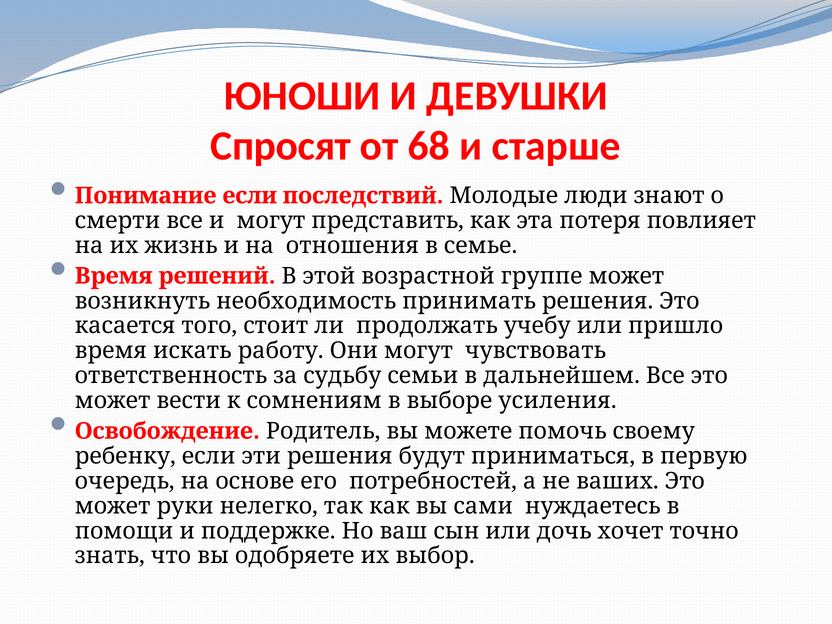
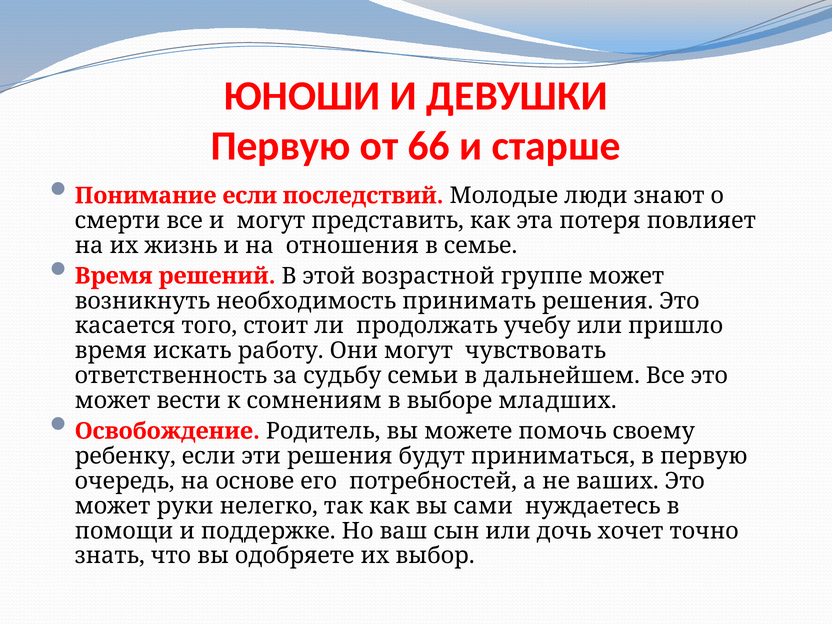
Спросят: Спросят -> Первую (281, 146)
68: 68 -> 66 (429, 146)
усиления: усиления -> младших (558, 401)
